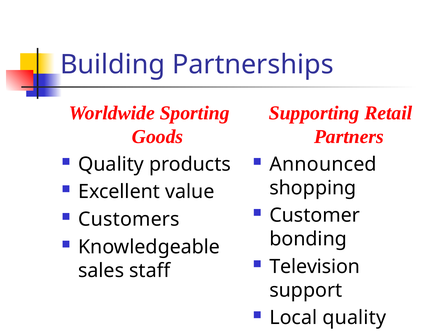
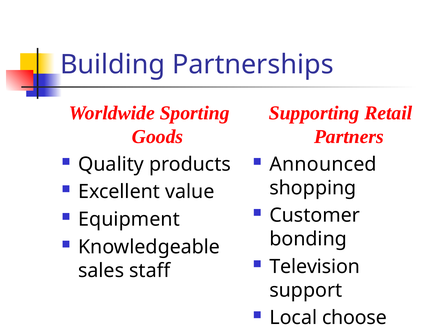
Customers: Customers -> Equipment (129, 219)
Local quality: quality -> choose (354, 317)
